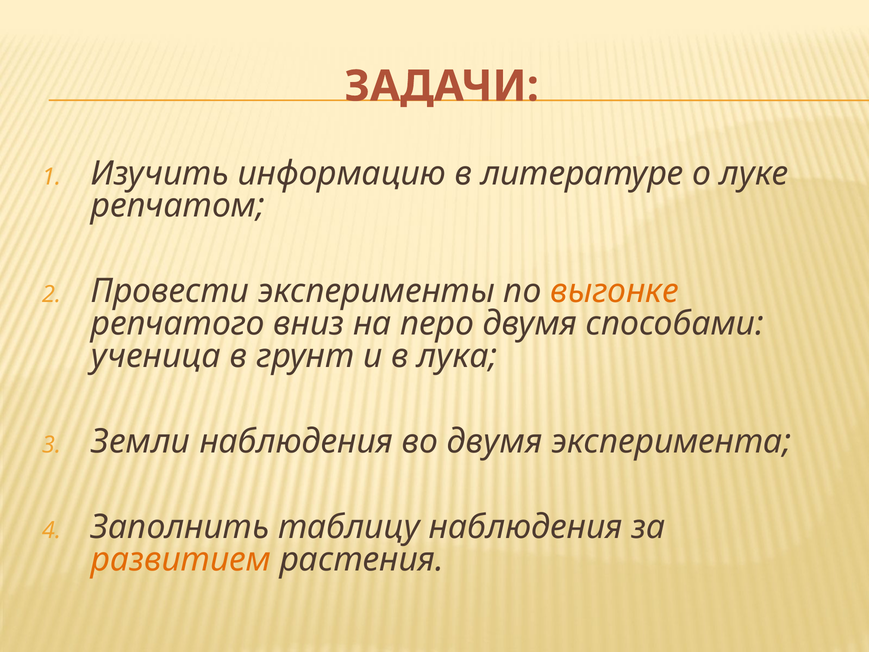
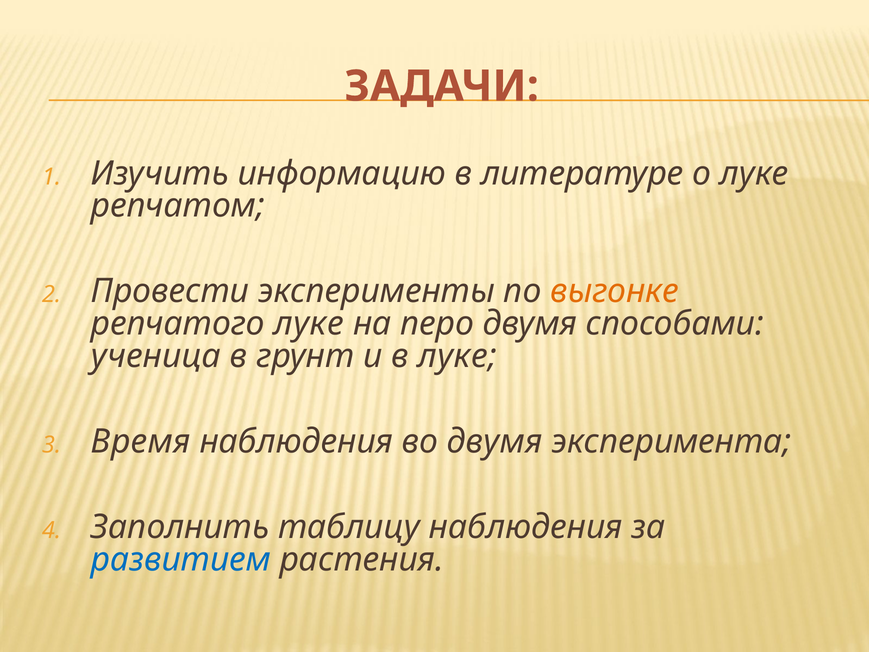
репчатого вниз: вниз -> луке (309, 324)
в лука: лука -> луке (457, 356)
Земли: Земли -> Время (141, 441)
развитием colour: orange -> blue (181, 559)
